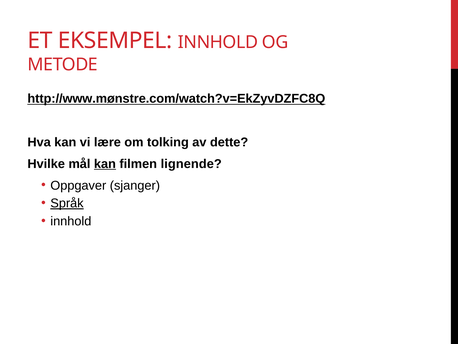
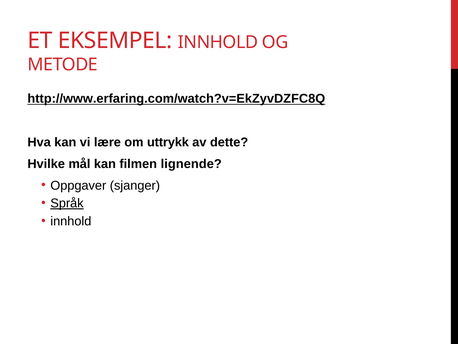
http://www.mønstre.com/watch?v=EkZyvDZFC8Q: http://www.mønstre.com/watch?v=EkZyvDZFC8Q -> http://www.erfaring.com/watch?v=EkZyvDZFC8Q (176, 99)
tolking: tolking -> uttrykk (168, 142)
kan underline: present -> none (105, 164)
